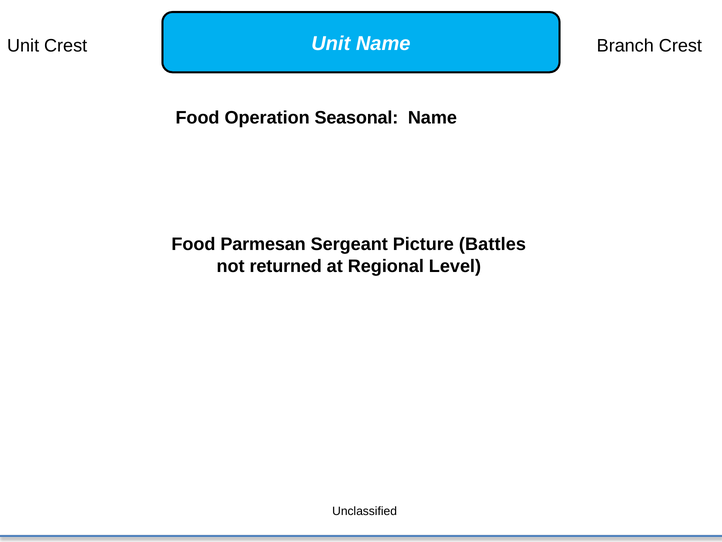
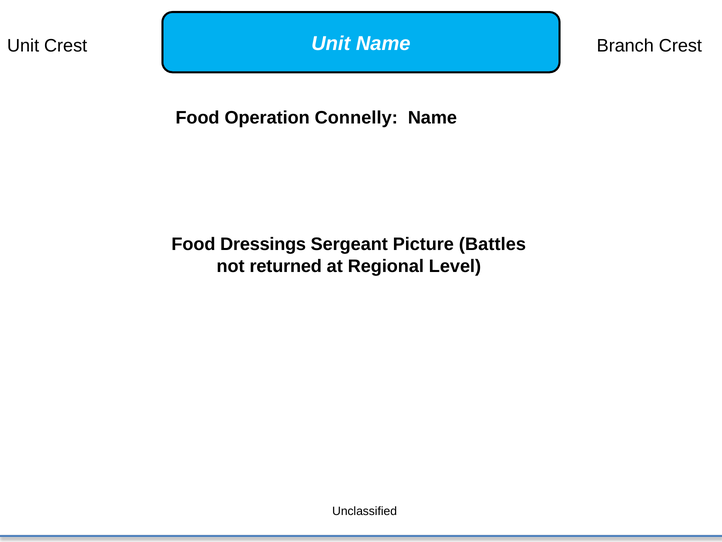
Seasonal: Seasonal -> Connelly (356, 118)
Parmesan: Parmesan -> Dressings (263, 244)
